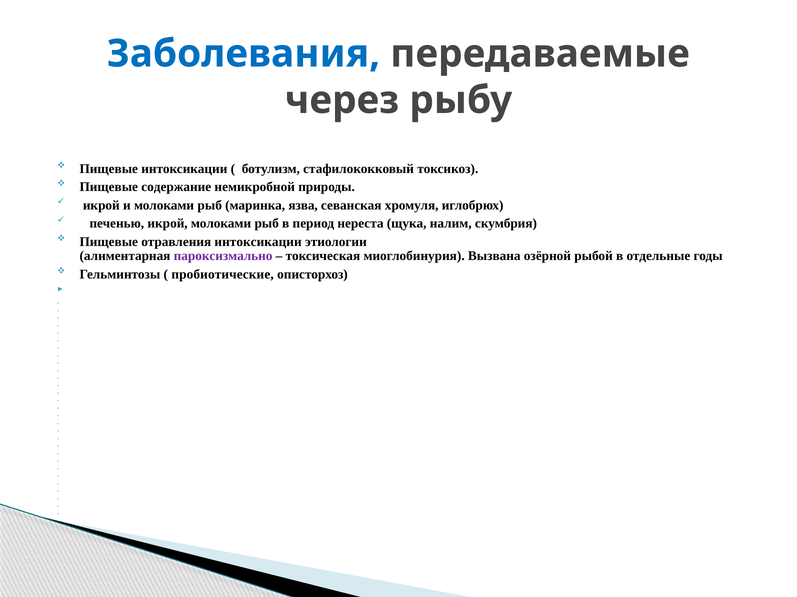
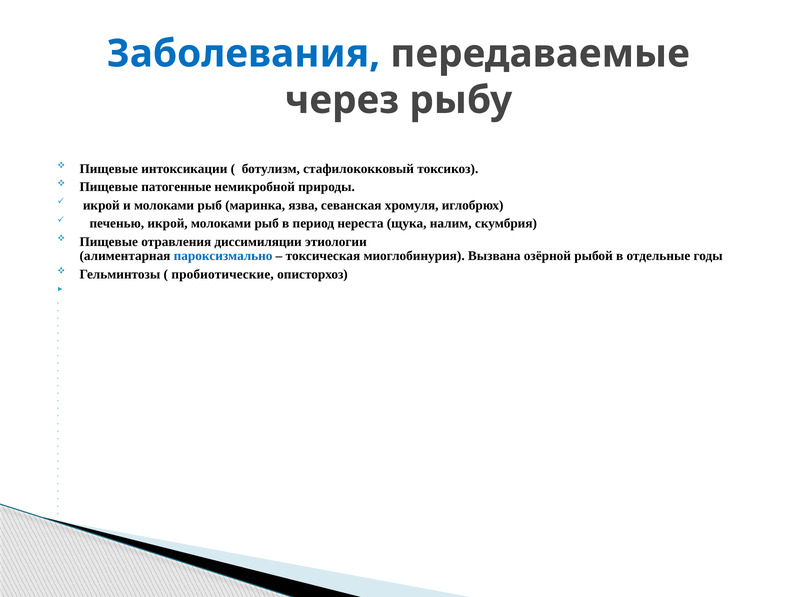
содержание: содержание -> патогенные (176, 187)
отравления интоксикации: интоксикации -> диссимиляции (258, 242)
пароксизмально colour: purple -> blue (223, 256)
